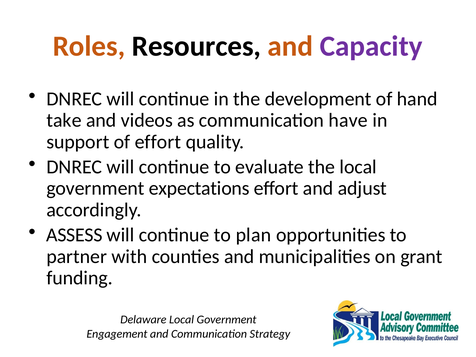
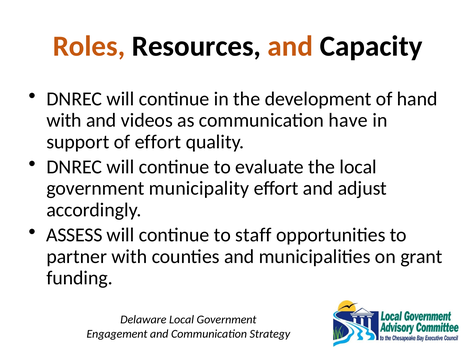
Capacity colour: purple -> black (371, 46)
take: take -> with (64, 120)
expectations: expectations -> municipality (199, 188)
plan: plan -> staff (253, 235)
